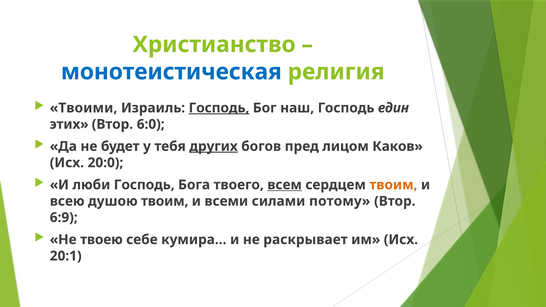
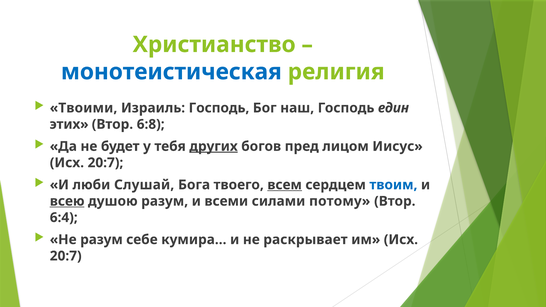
Господь underline: present -> none (219, 108)
6:0: 6:0 -> 6:8 (151, 124)
Каков: Каков -> Иисус (397, 146)
20:0: 20:0 -> 20:7 (105, 163)
люби Господь: Господь -> Слушай (144, 185)
твоим colour: orange -> blue (393, 185)
всею underline: none -> present (67, 201)
душою твоим: твоим -> разум (165, 201)
6:9: 6:9 -> 6:4 (64, 218)
Не твоею: твоею -> разум (101, 240)
20:1: 20:1 -> 20:7 (66, 256)
